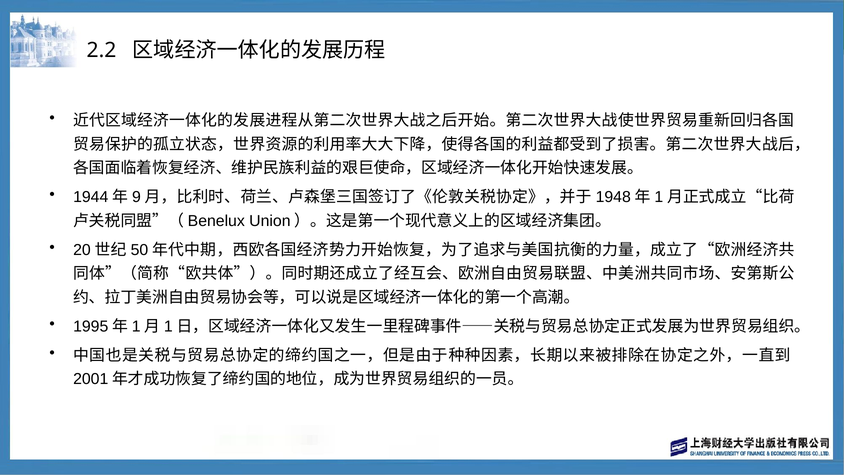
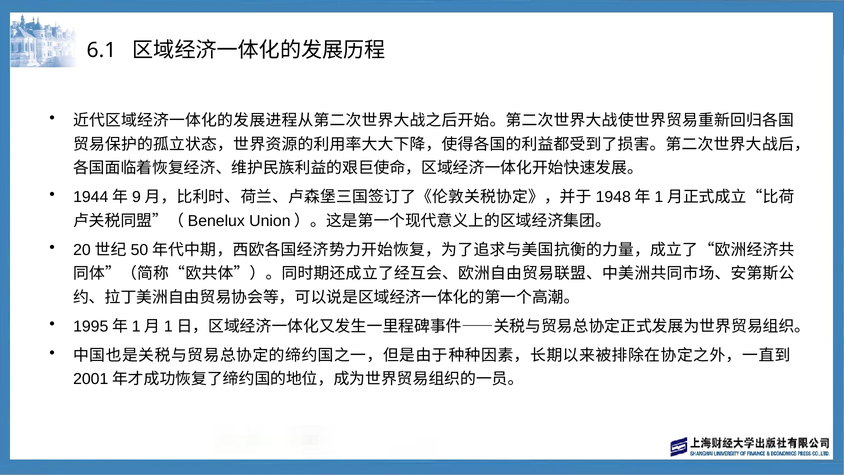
2.2: 2.2 -> 6.1 (101, 50)
